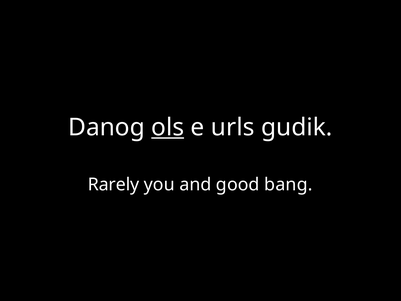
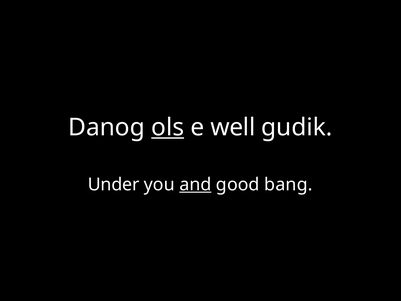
urls: urls -> well (233, 127)
Rarely: Rarely -> Under (114, 184)
and underline: none -> present (195, 184)
